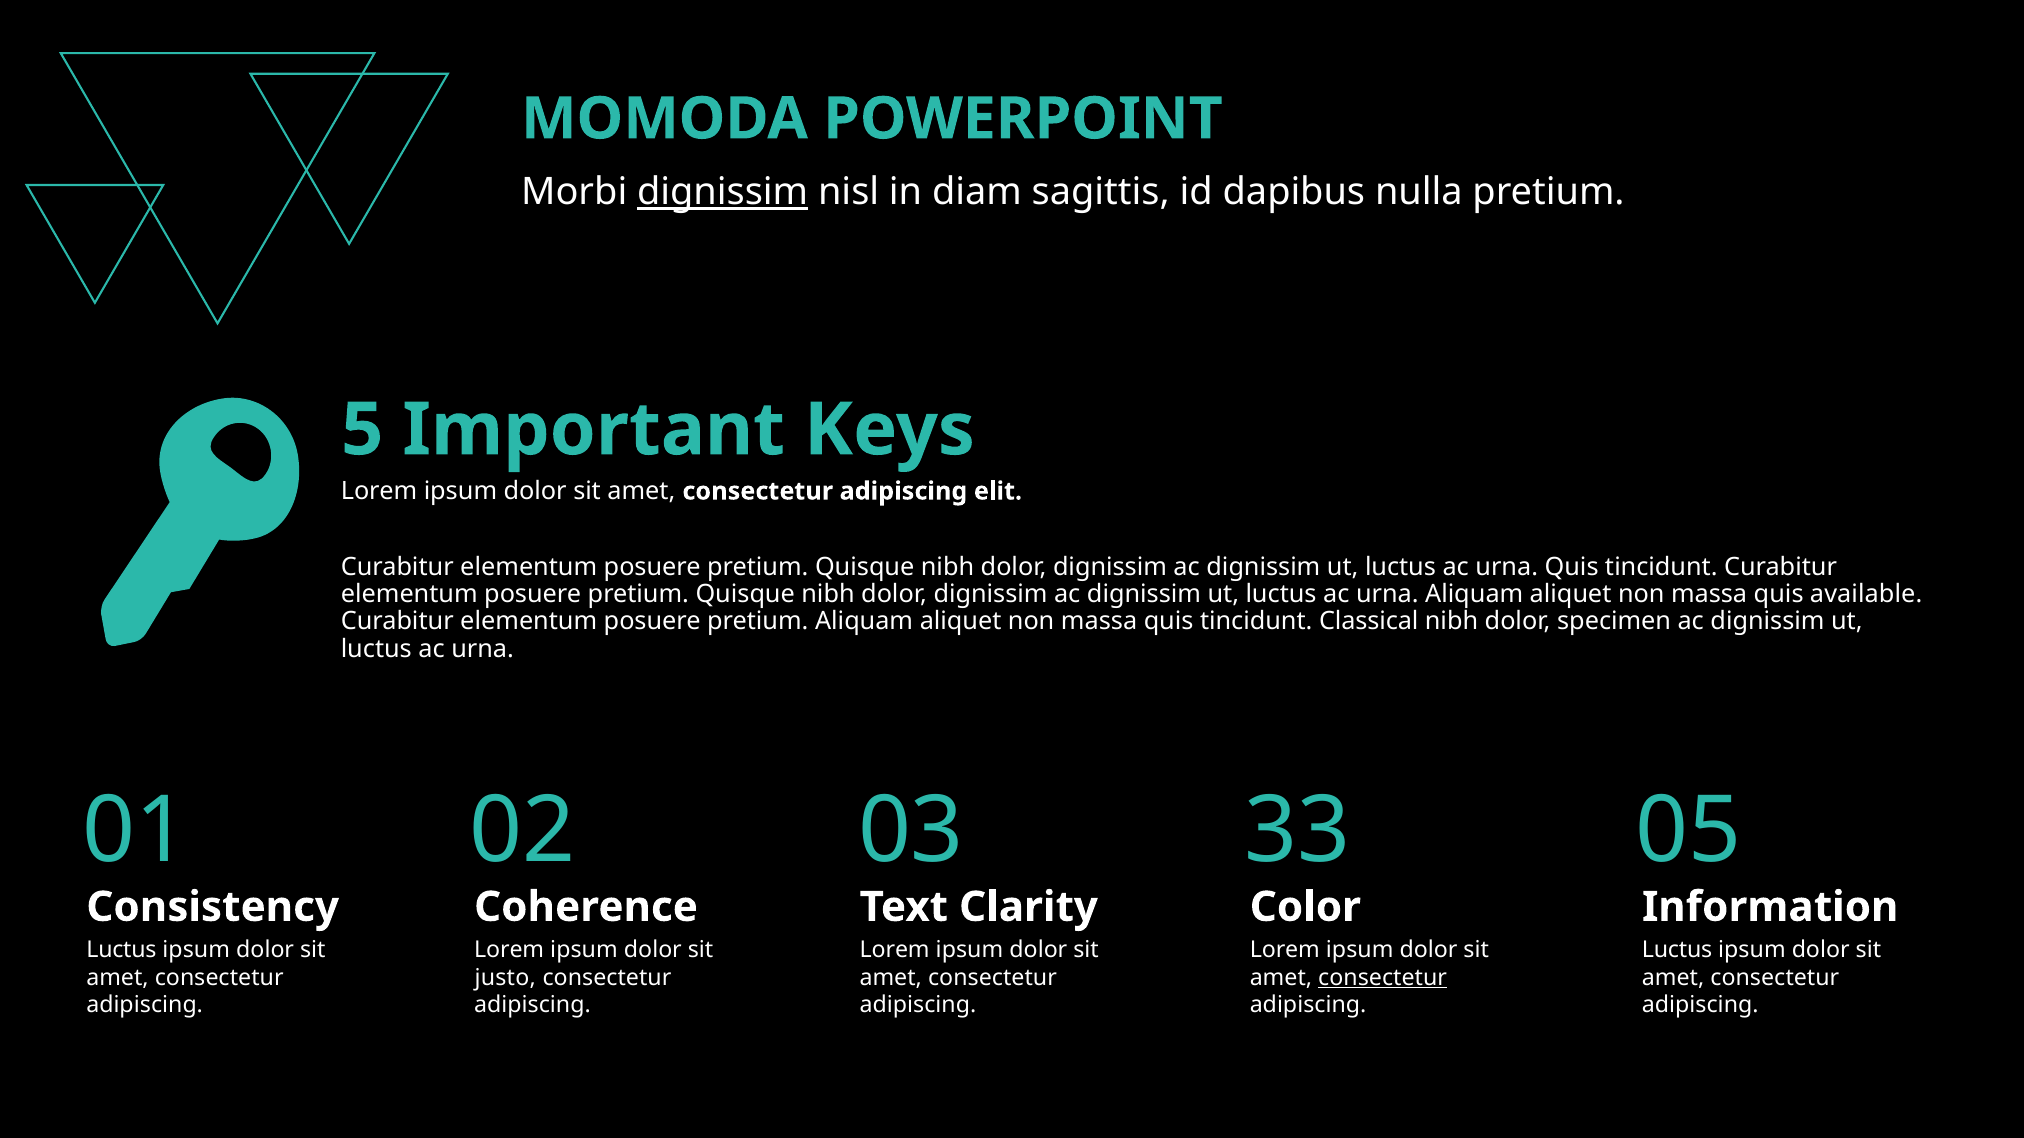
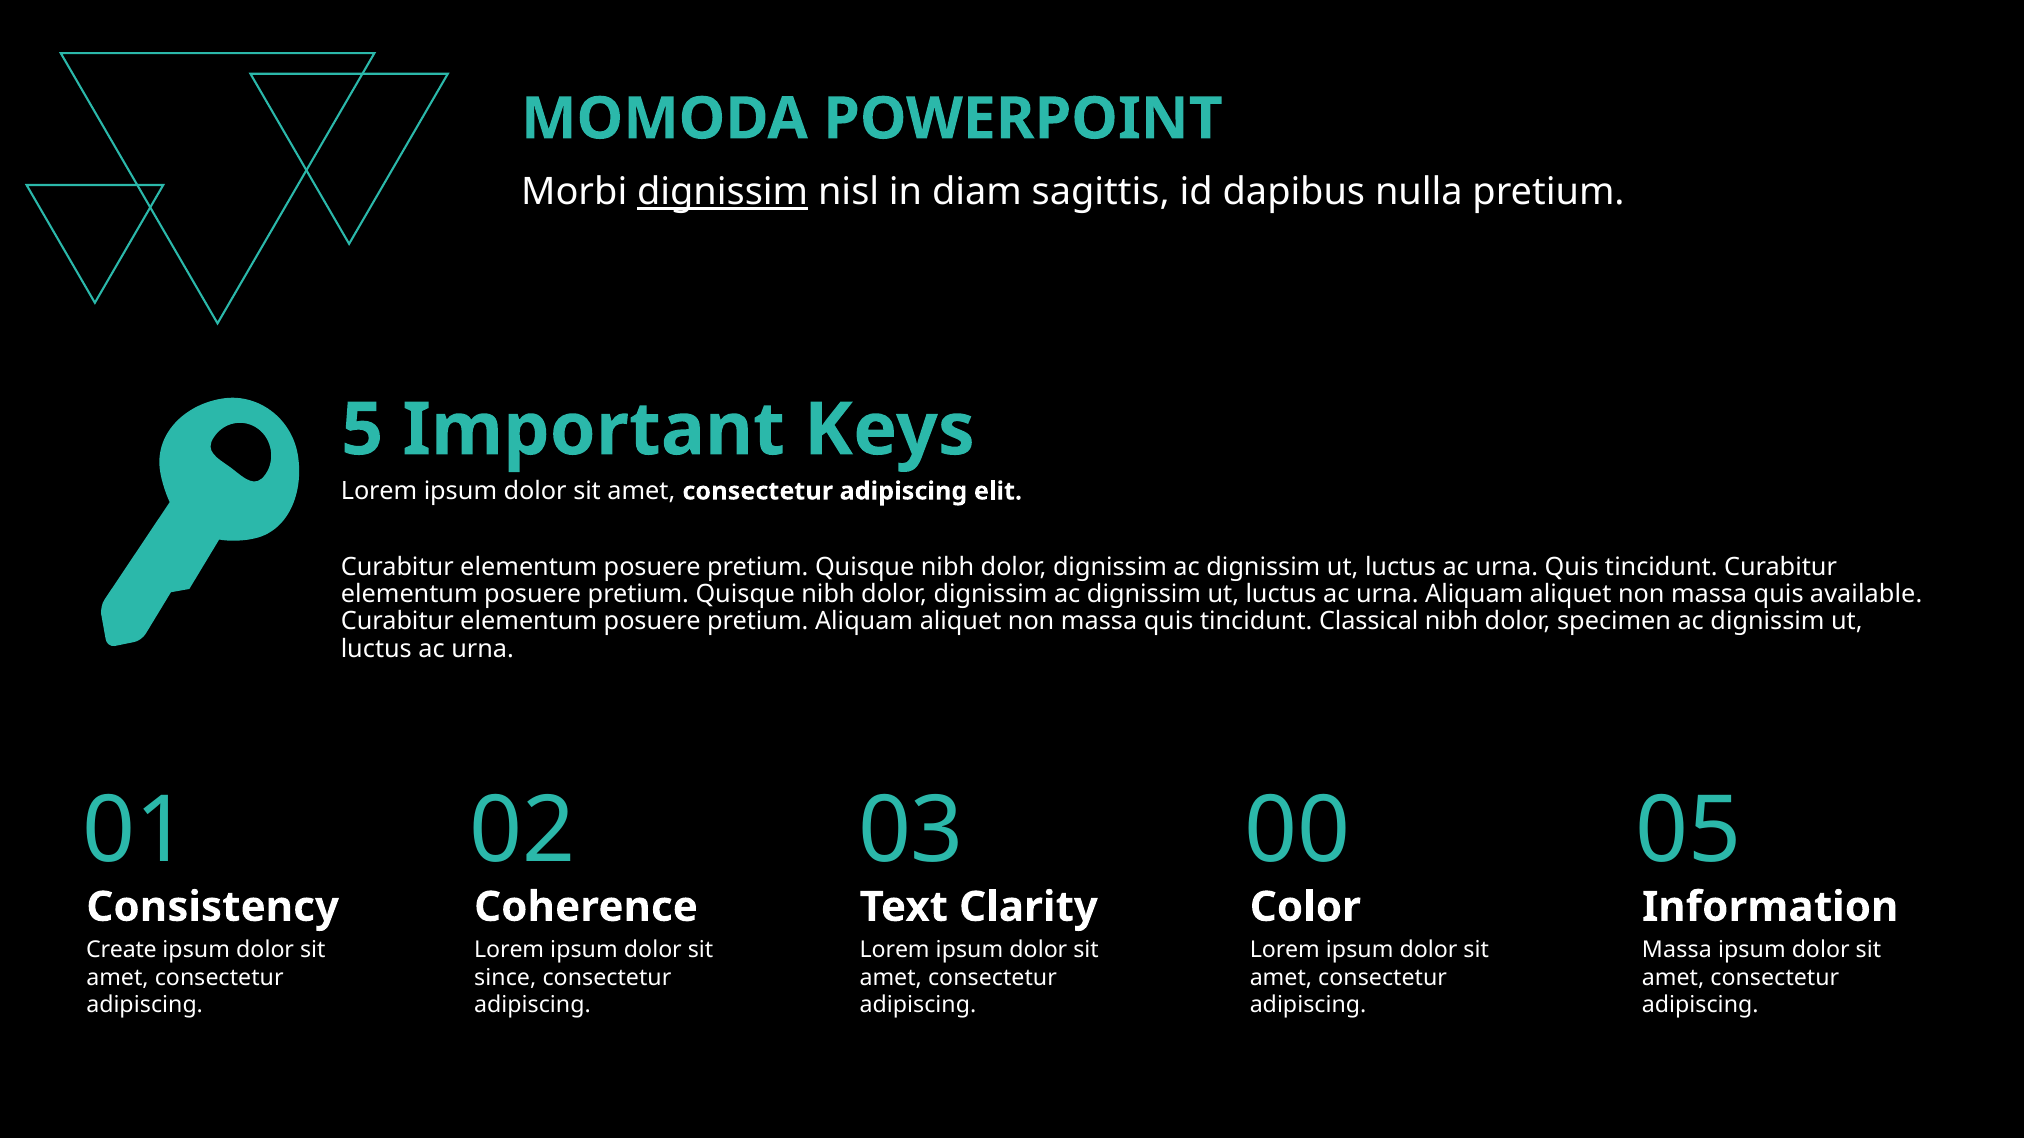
33: 33 -> 00 (1298, 831)
Luctus: Luctus -> Create (121, 950)
Luctus: Luctus -> Massa (1677, 950)
justo: justo -> since (505, 978)
consectetur underline: present -> none (1383, 978)
